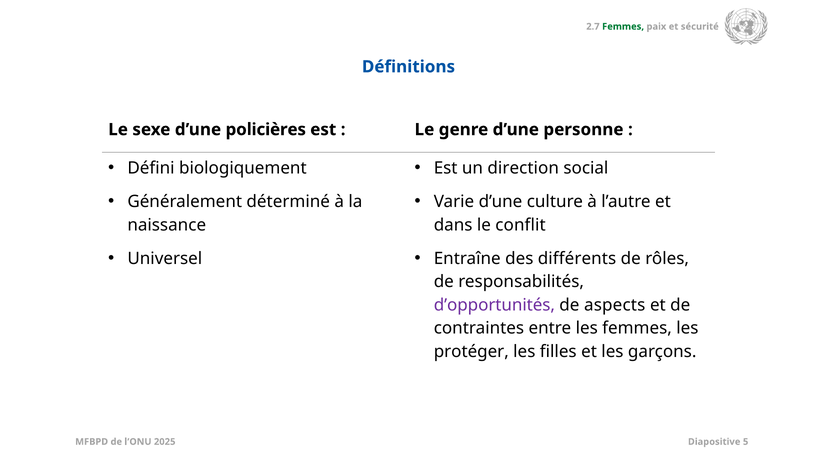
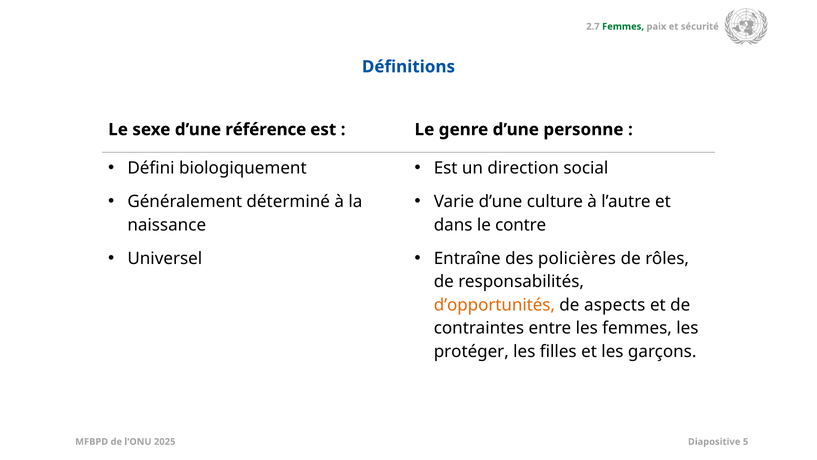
policières: policières -> référence (266, 129)
conflit: conflit -> contre (521, 225)
différents: différents -> policières (577, 258)
d’opportunités colour: purple -> orange (494, 305)
